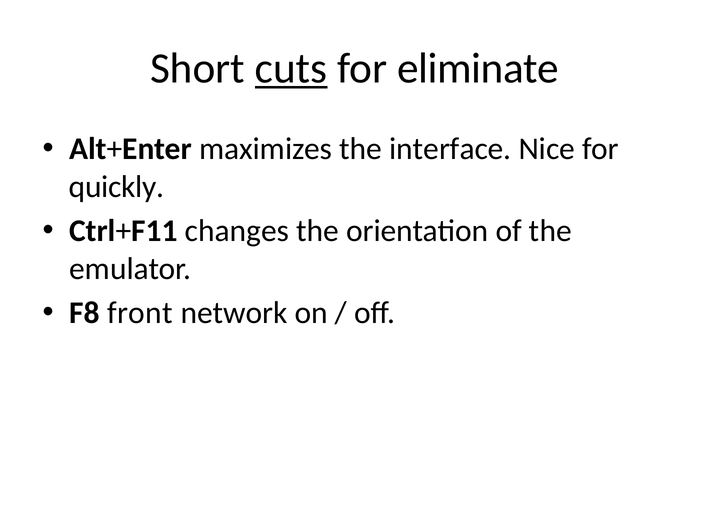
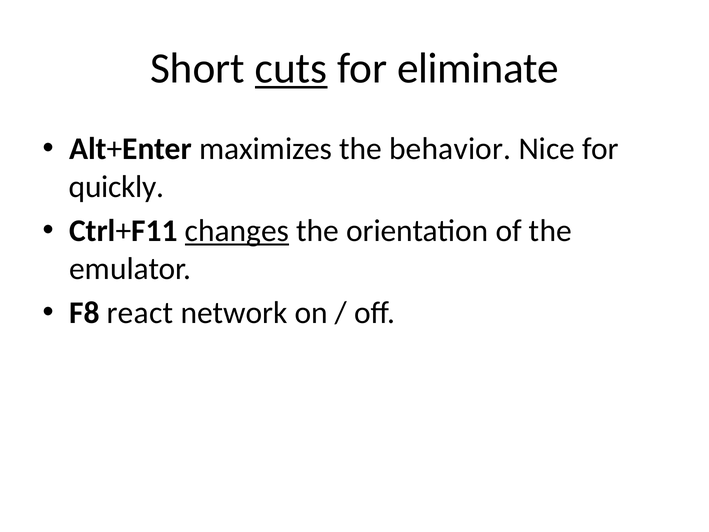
interface: interface -> behavior (450, 149)
changes underline: none -> present (237, 231)
front: front -> react (140, 313)
